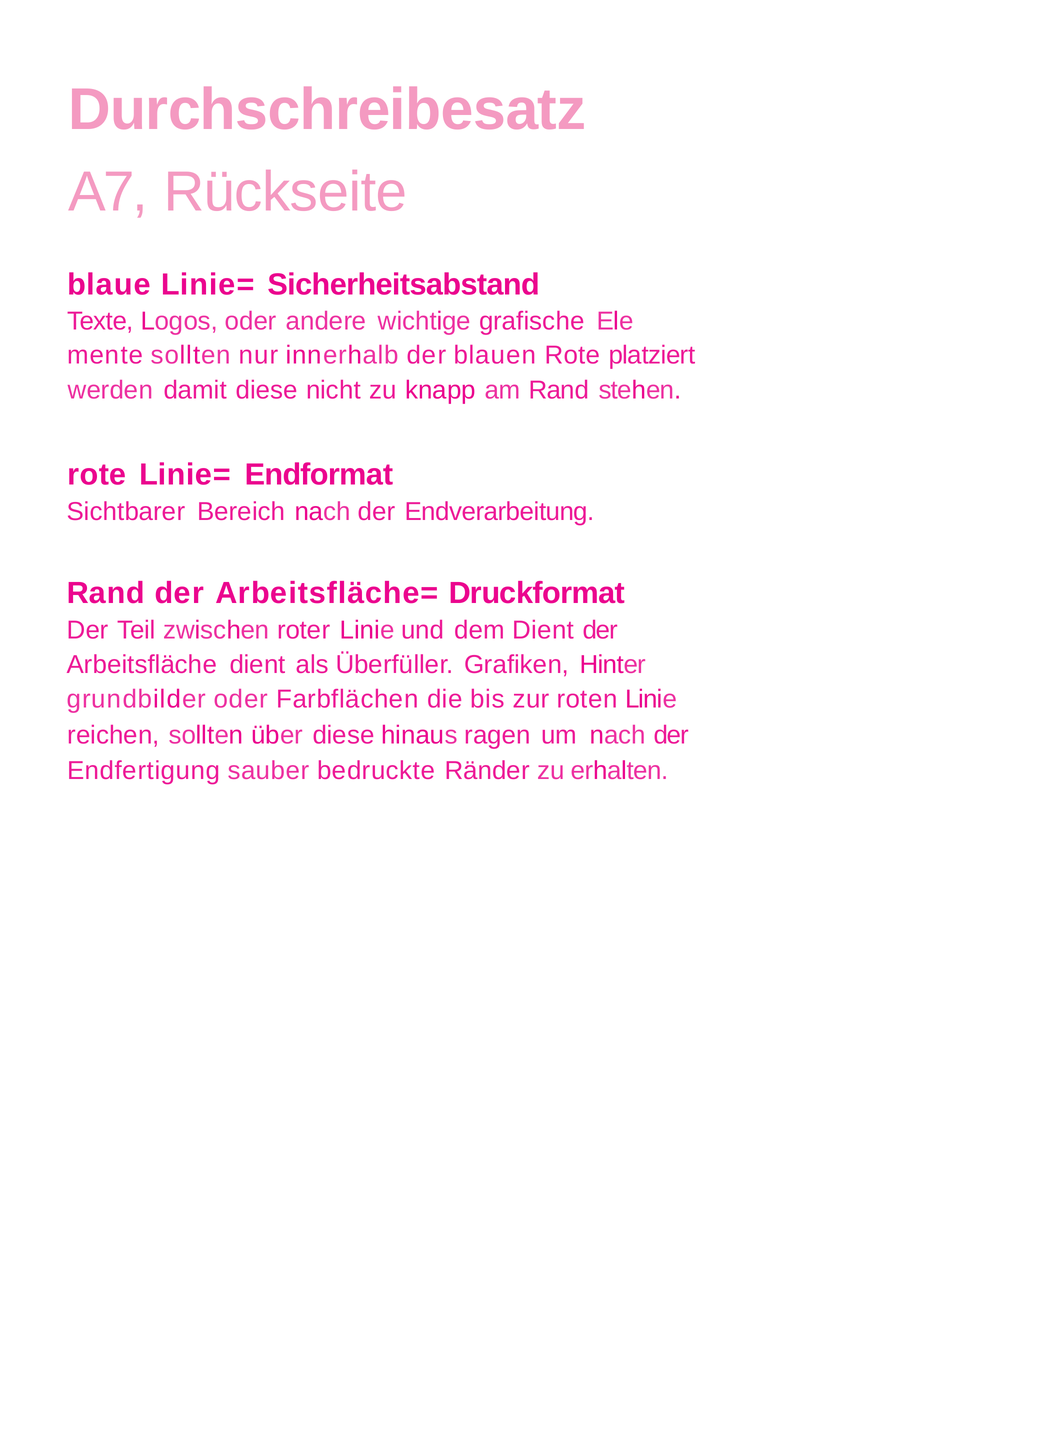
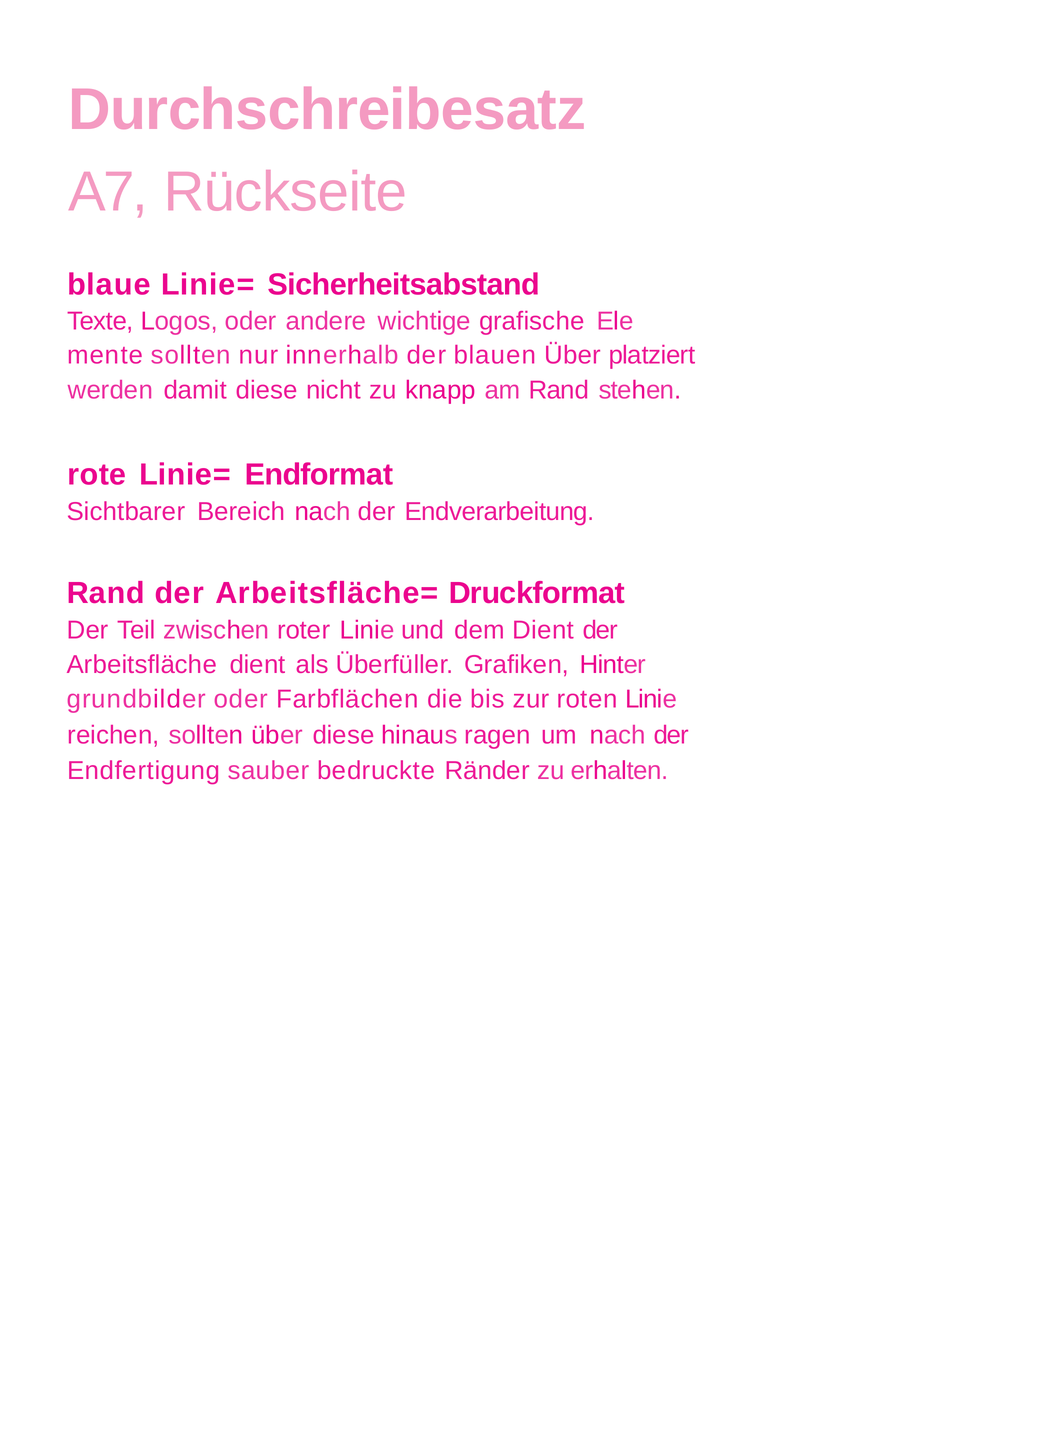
blauen Rote: Rote -> Über (573, 355)
